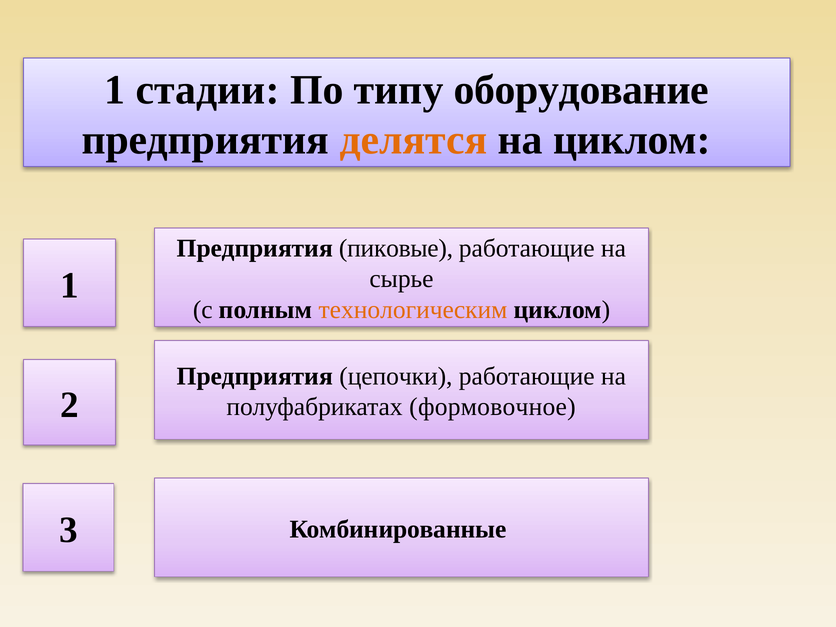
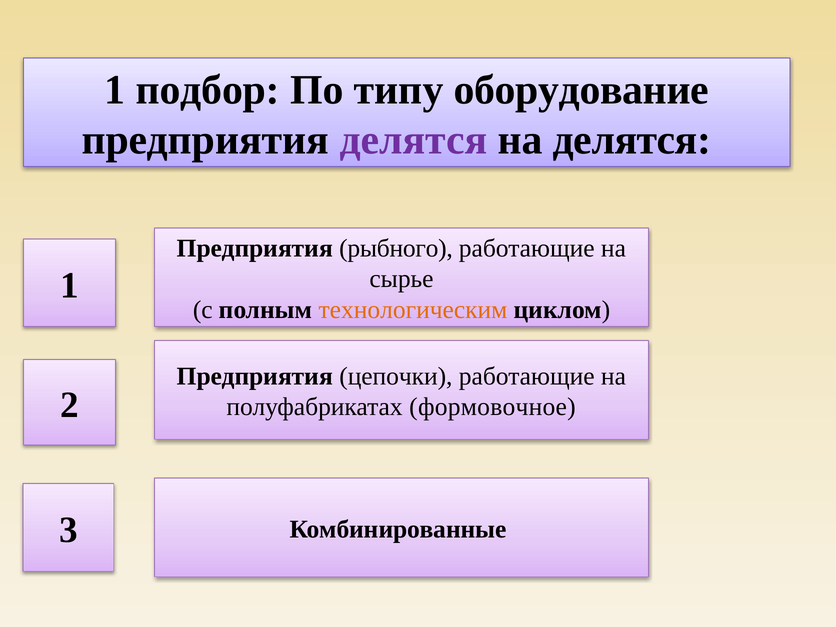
стадии: стадии -> подбор (208, 90)
делятся colour: orange -> purple (413, 140)
на циклом: циклом -> делятся (632, 140)
пиковые: пиковые -> рыбного (396, 248)
